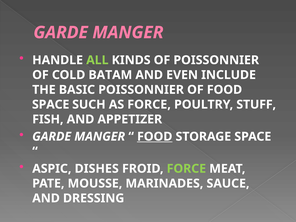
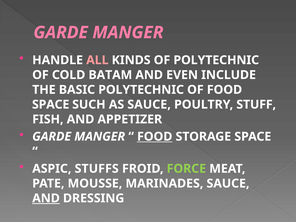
ALL colour: light green -> pink (97, 60)
OF POISSONNIER: POISSONNIER -> POLYTECHNIC (216, 60)
BASIC POISSONNIER: POISSONNIER -> POLYTECHNIC (141, 90)
AS FORCE: FORCE -> SAUCE (149, 105)
DISHES: DISHES -> STUFFS (97, 169)
AND underline: none -> present (46, 198)
